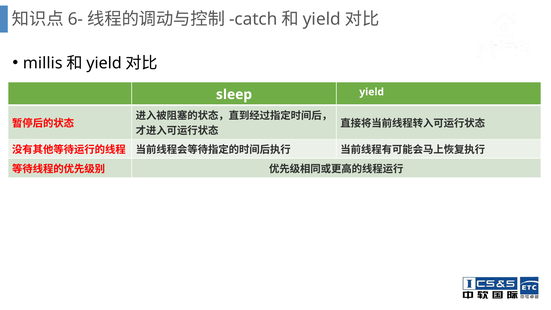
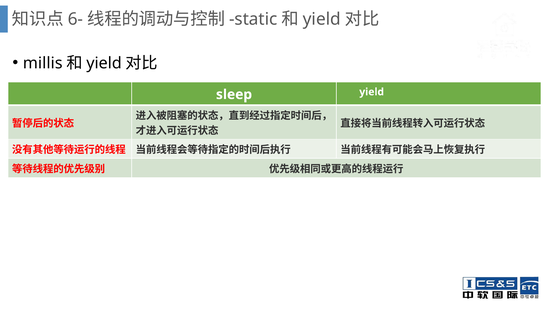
catch: catch -> static (253, 19)
